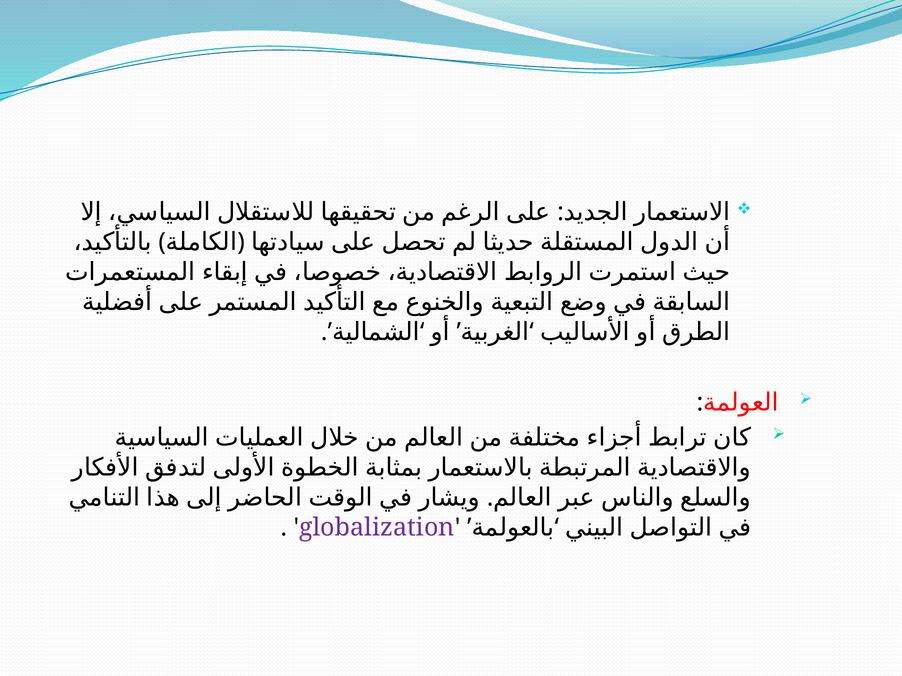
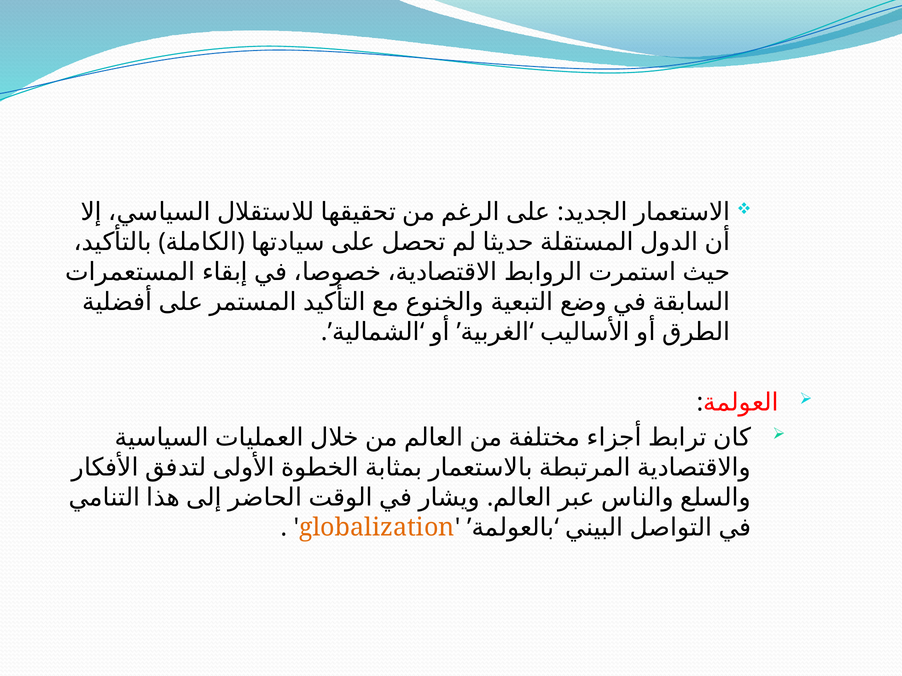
globalization colour: purple -> orange (377, 528)
